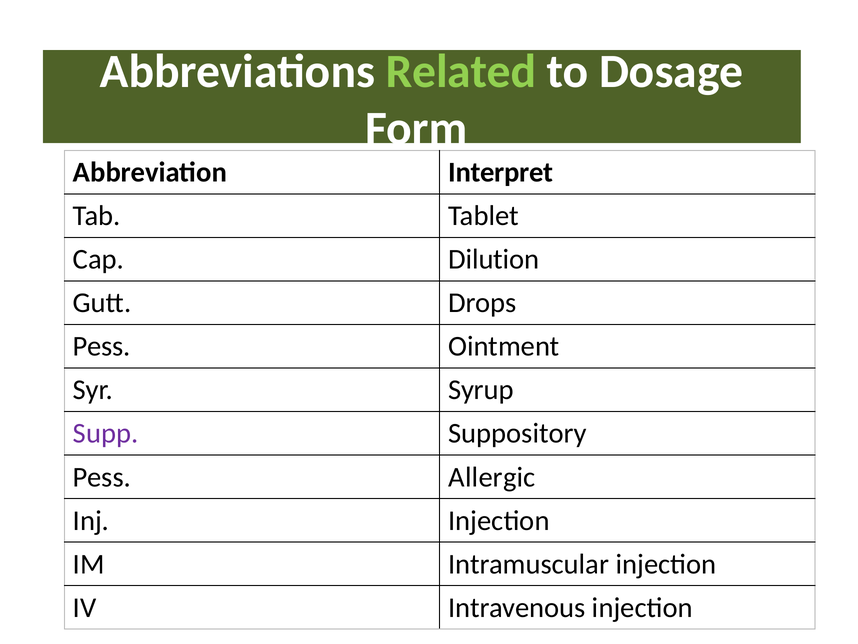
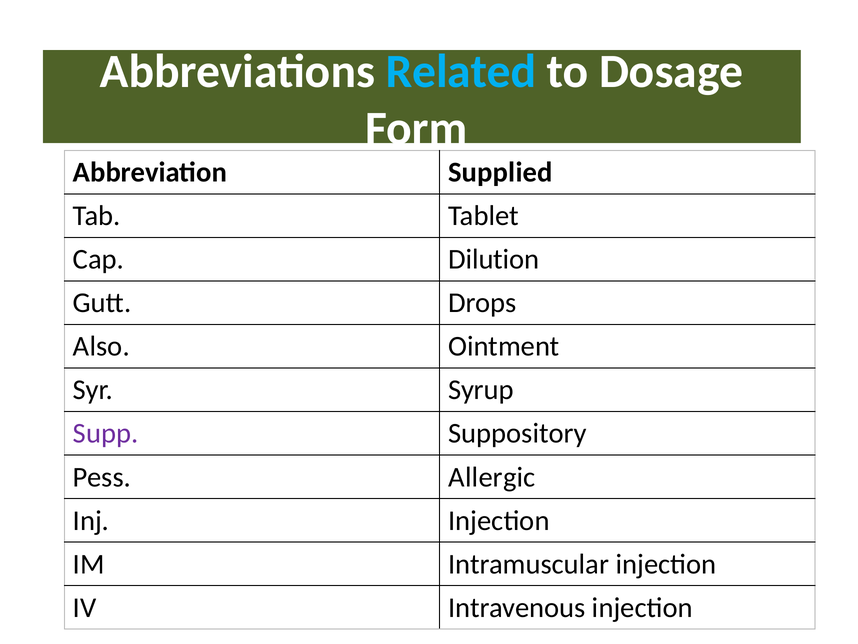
Related colour: light green -> light blue (461, 71)
Interpret: Interpret -> Supplied (501, 172)
Pess: Pess -> Also (101, 346)
